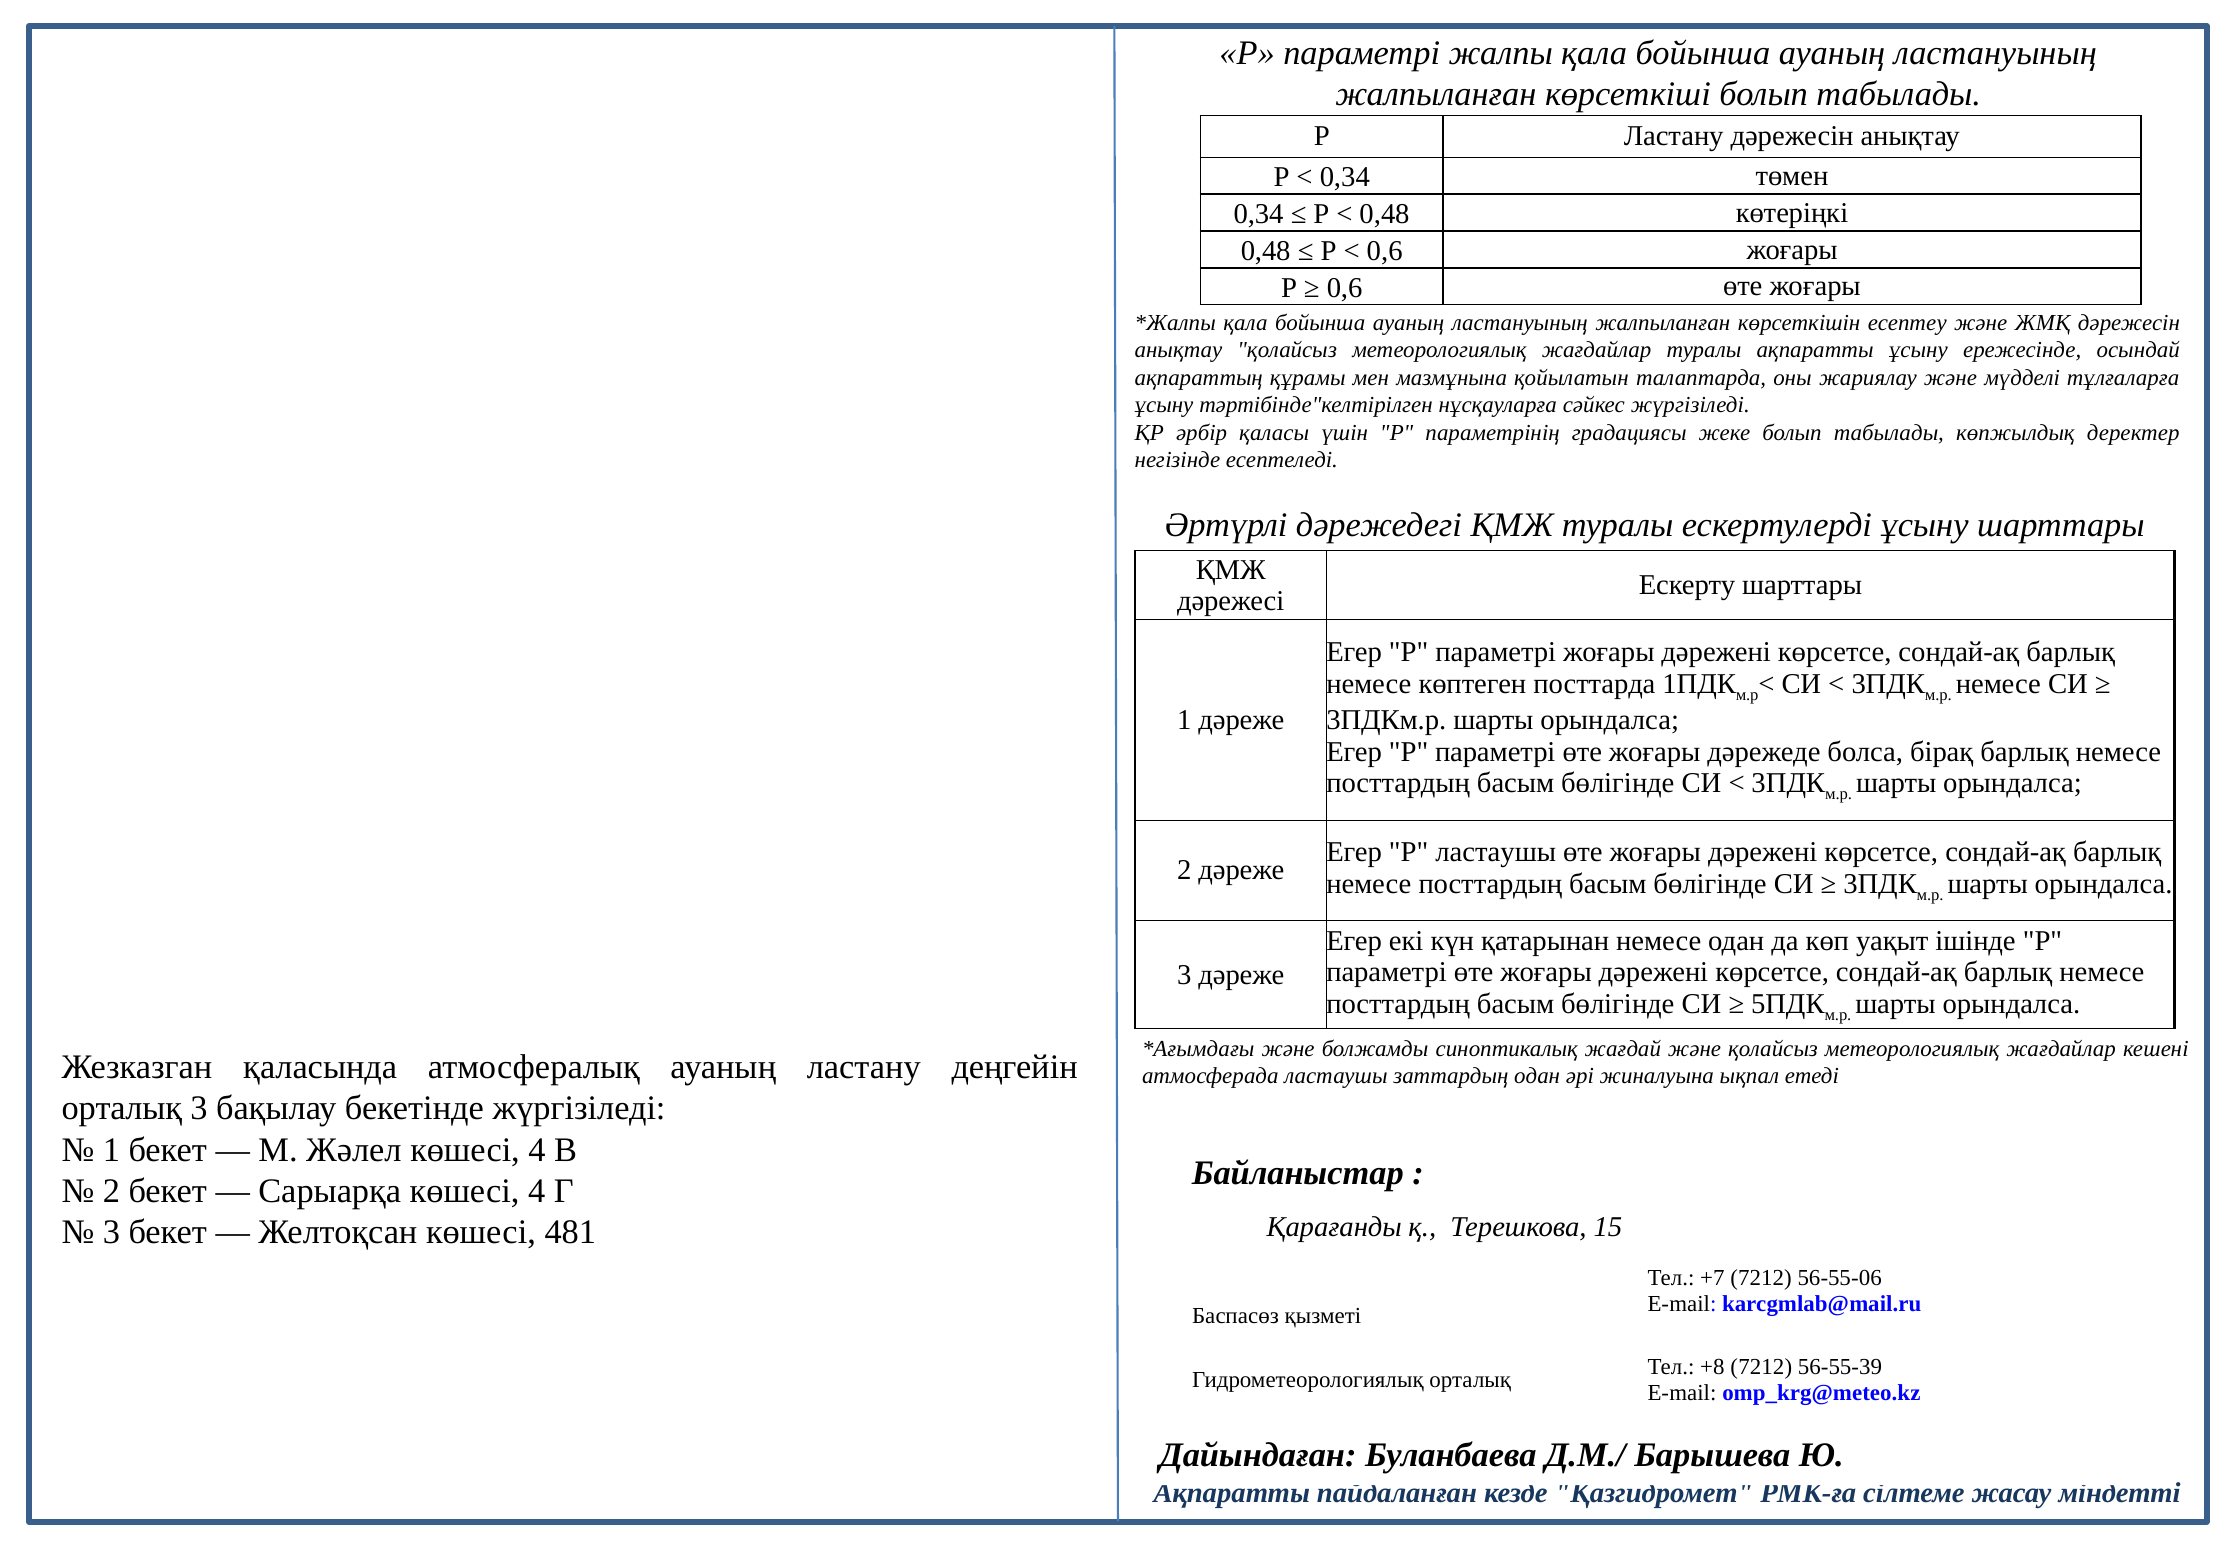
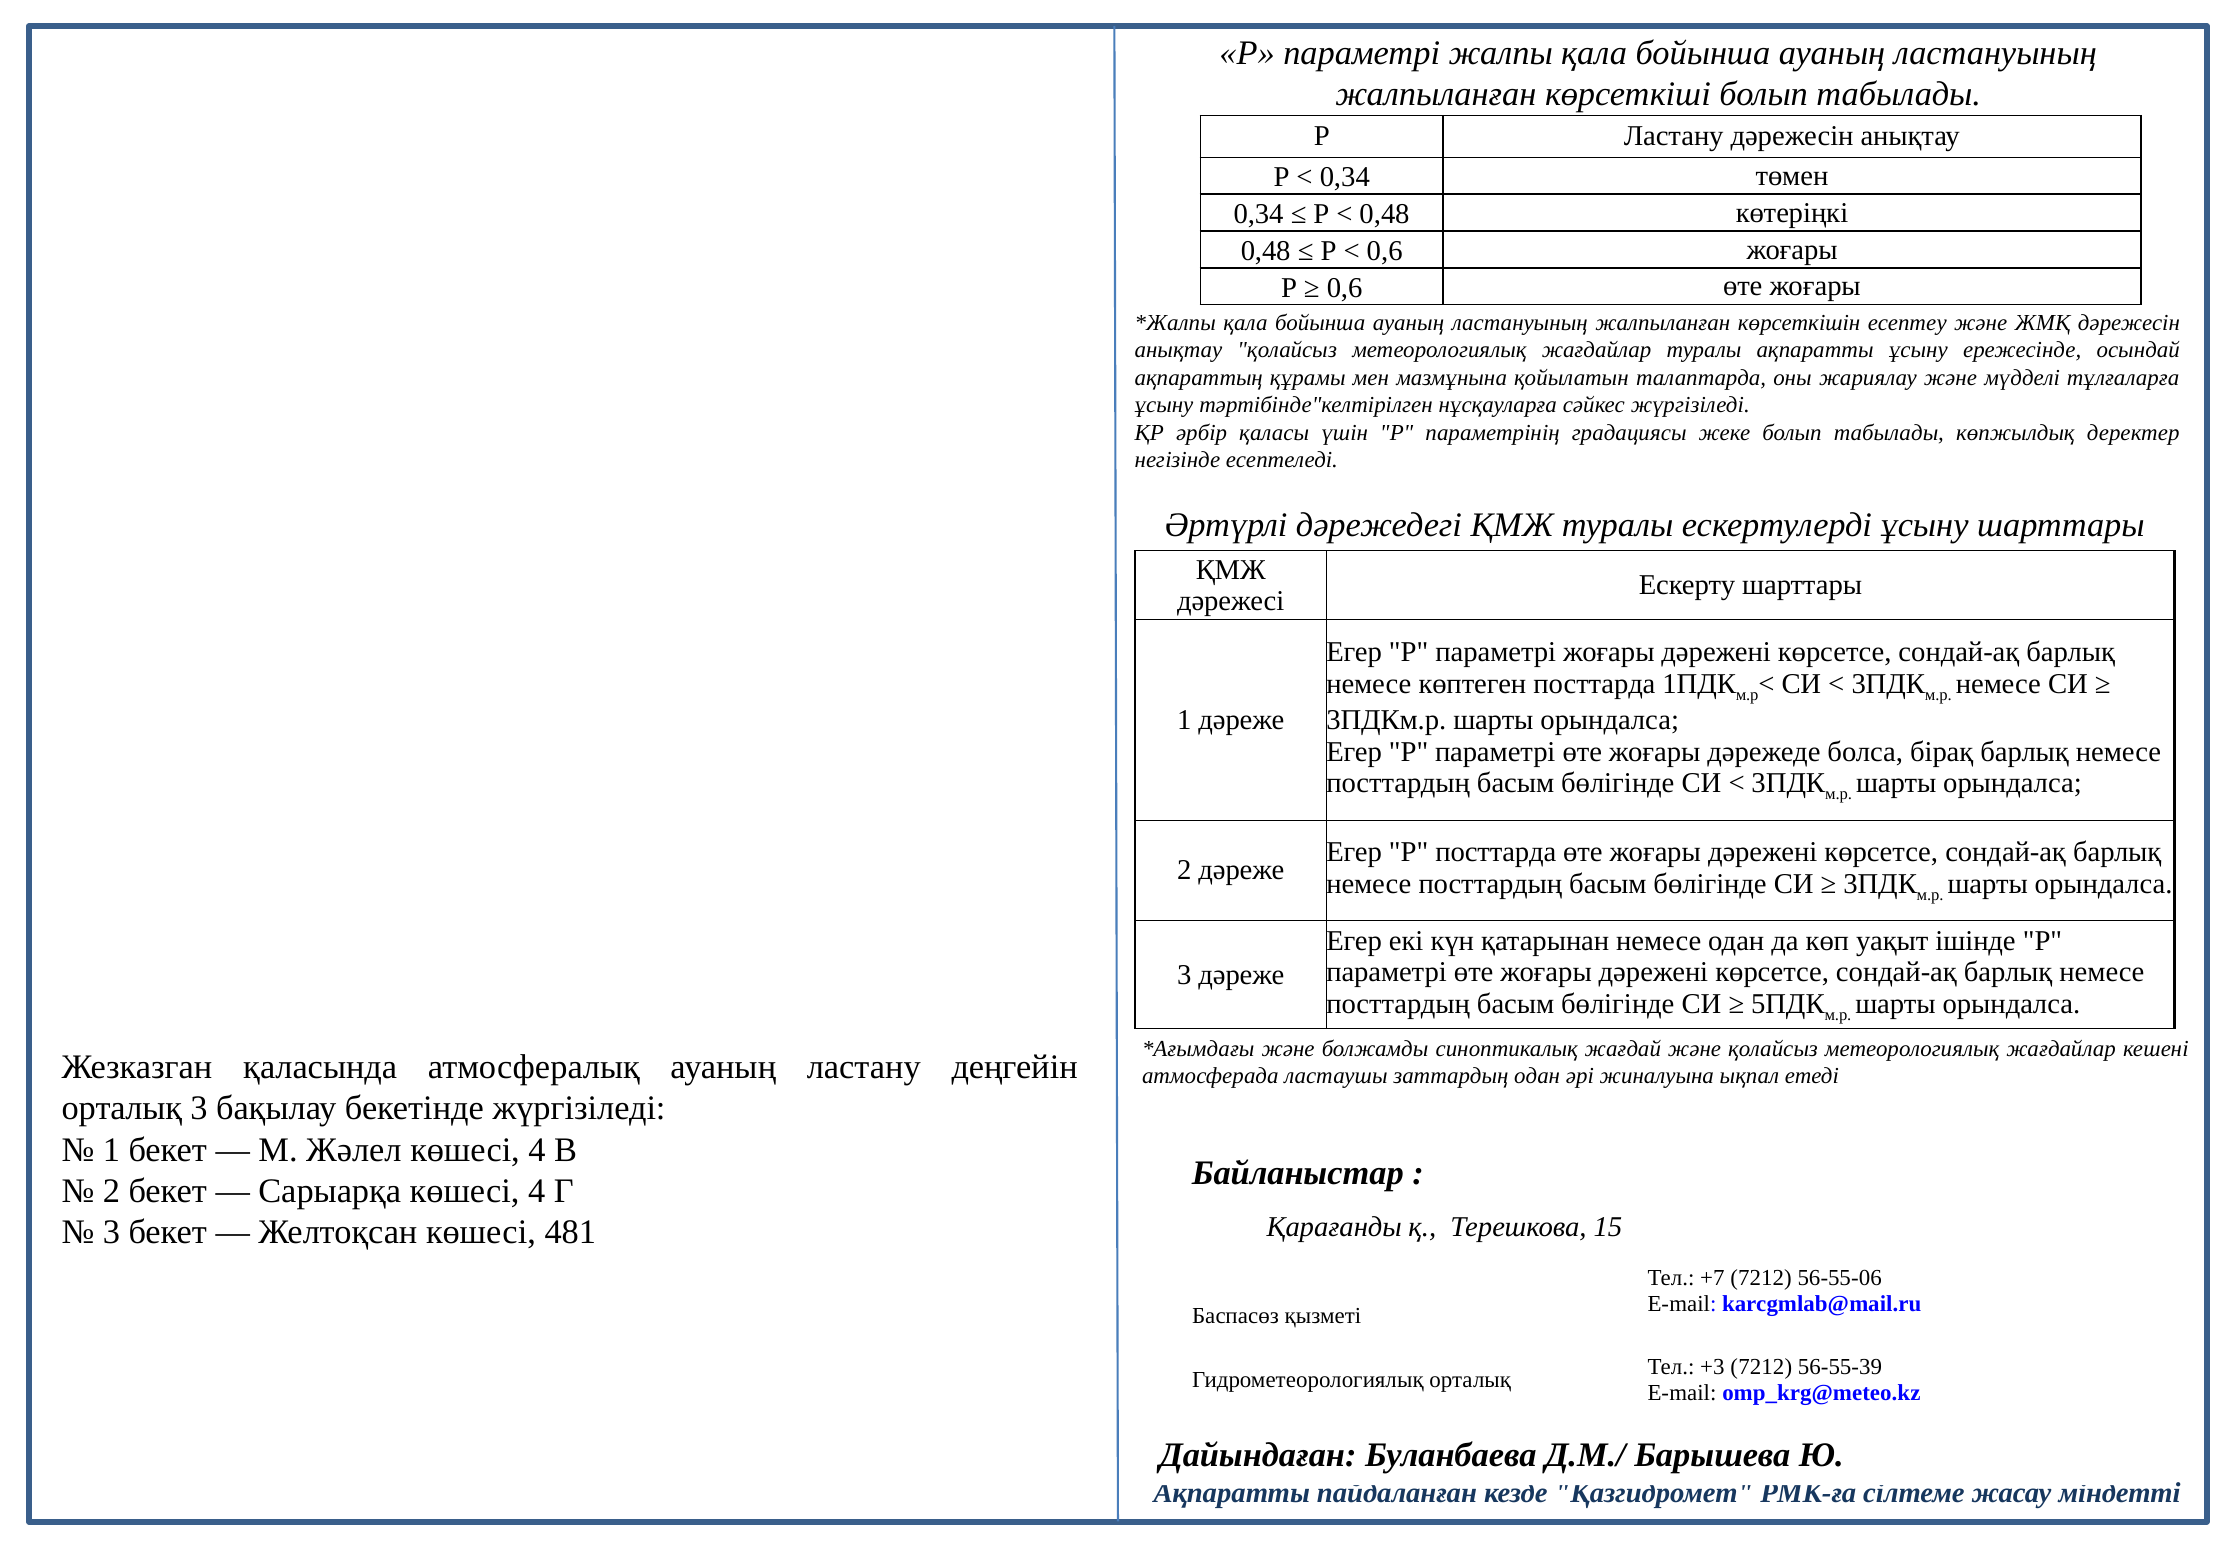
Р ластаушы: ластаушы -> посттарда (1496, 852)
+8: +8 -> +3 (1712, 1367)
